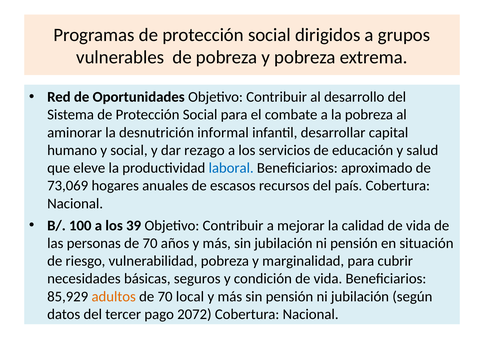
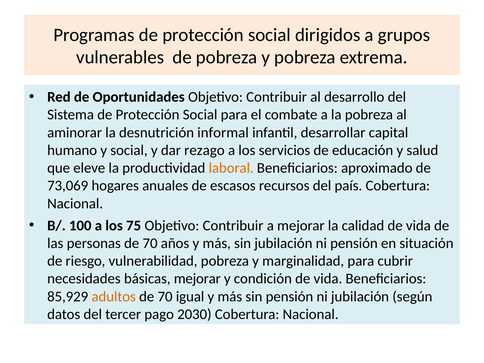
laboral colour: blue -> orange (231, 168)
39: 39 -> 75 (134, 226)
básicas seguros: seguros -> mejorar (197, 279)
local: local -> igual (190, 296)
2072: 2072 -> 2030 (194, 314)
